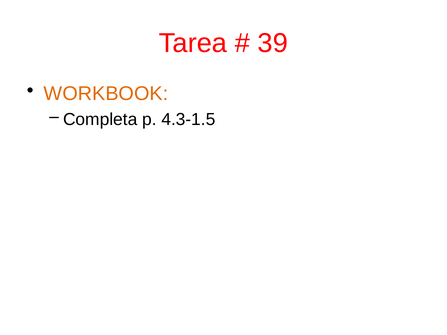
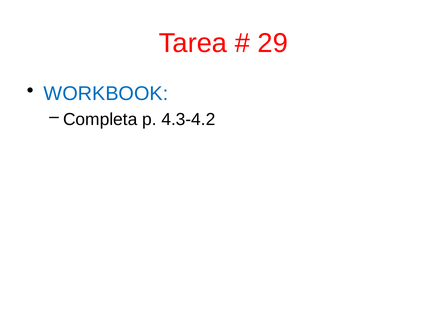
39: 39 -> 29 (273, 43)
WORKBOOK colour: orange -> blue (106, 94)
4.3-1.5: 4.3-1.5 -> 4.3-4.2 (188, 119)
